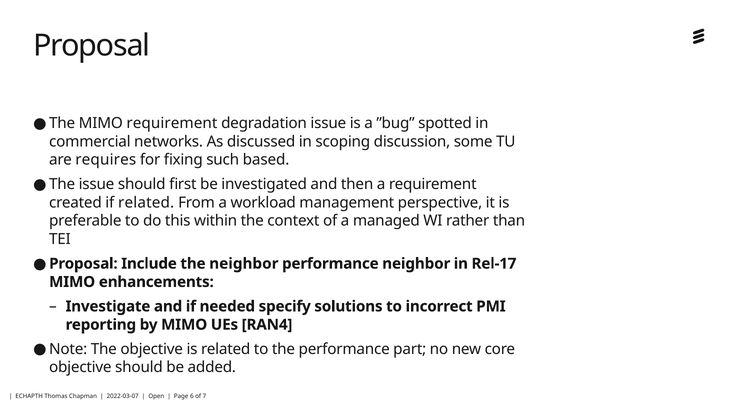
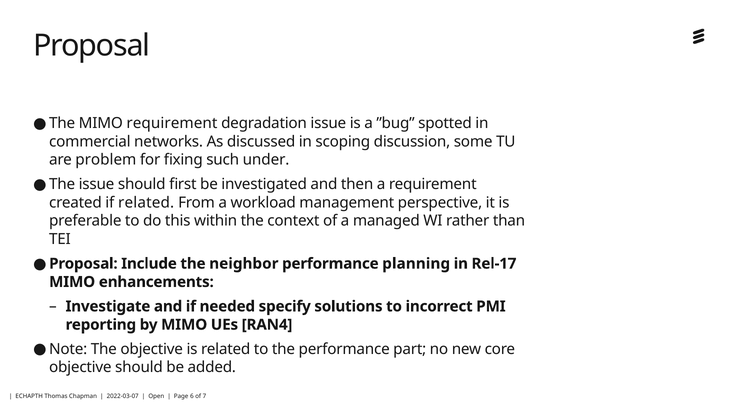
requires: requires -> problem (106, 160)
based: based -> under (266, 160)
performance neighbor: neighbor -> planning (416, 264)
